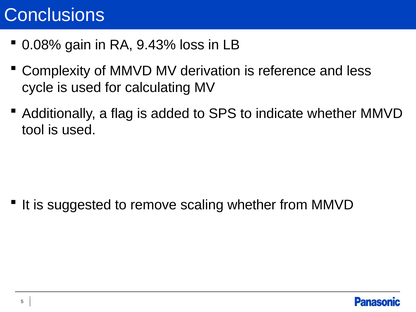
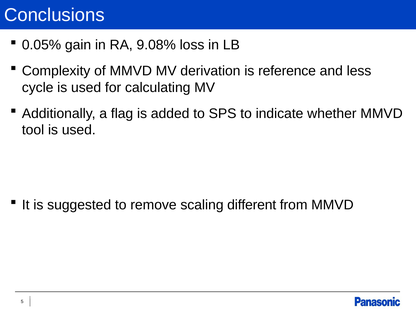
0.08%: 0.08% -> 0.05% (41, 45)
9.43%: 9.43% -> 9.08% (156, 45)
scaling whether: whether -> different (252, 205)
